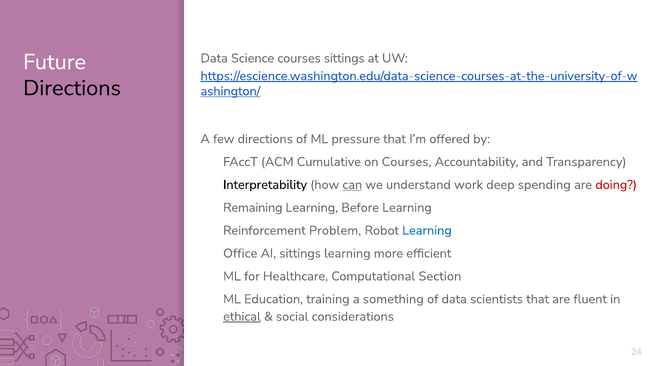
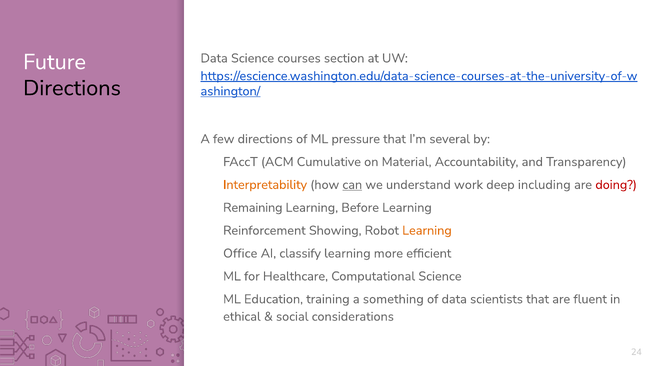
courses sittings: sittings -> section (344, 58)
offered: offered -> several (450, 139)
on Courses: Courses -> Material (407, 162)
Interpretability colour: black -> orange (265, 185)
spending: spending -> including (544, 185)
Problem: Problem -> Showing (335, 231)
Learning colour: blue -> orange (427, 231)
AI sittings: sittings -> classify (300, 253)
Computational Section: Section -> Science (440, 276)
ethical underline: present -> none (242, 317)
